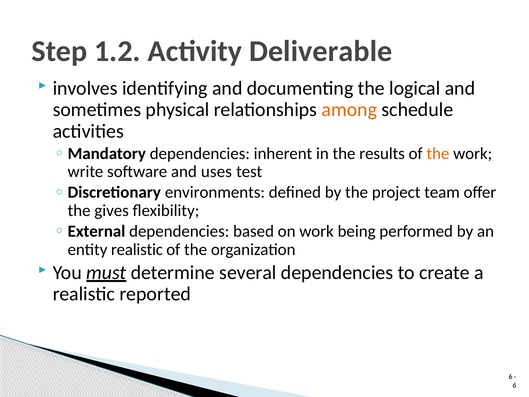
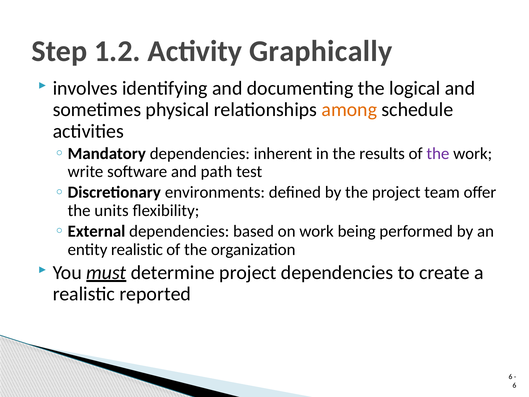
Deliverable: Deliverable -> Graphically (321, 51)
the colour: orange -> purple (438, 153)
uses: uses -> path (216, 172)
gives: gives -> units (112, 211)
determine several: several -> project (248, 272)
